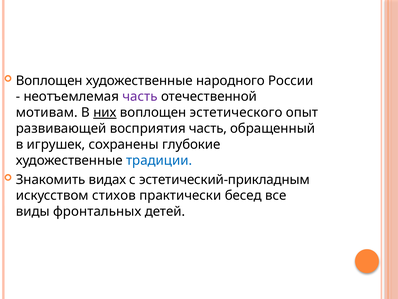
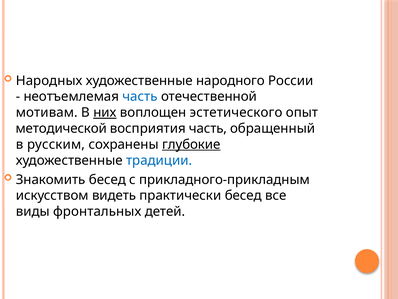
Воплощен: Воплощен -> Народных (49, 81)
часть colour: purple -> blue (140, 96)
развивающей: развивающей -> методической (61, 128)
игрушек: игрушек -> русским (56, 144)
глубокие underline: none -> present (191, 144)
Знакомить видах: видах -> бесед (107, 179)
эстетический-прикладным: эстетический-прикладным -> прикладного-прикладным (224, 179)
стихов: стихов -> видеть (114, 195)
